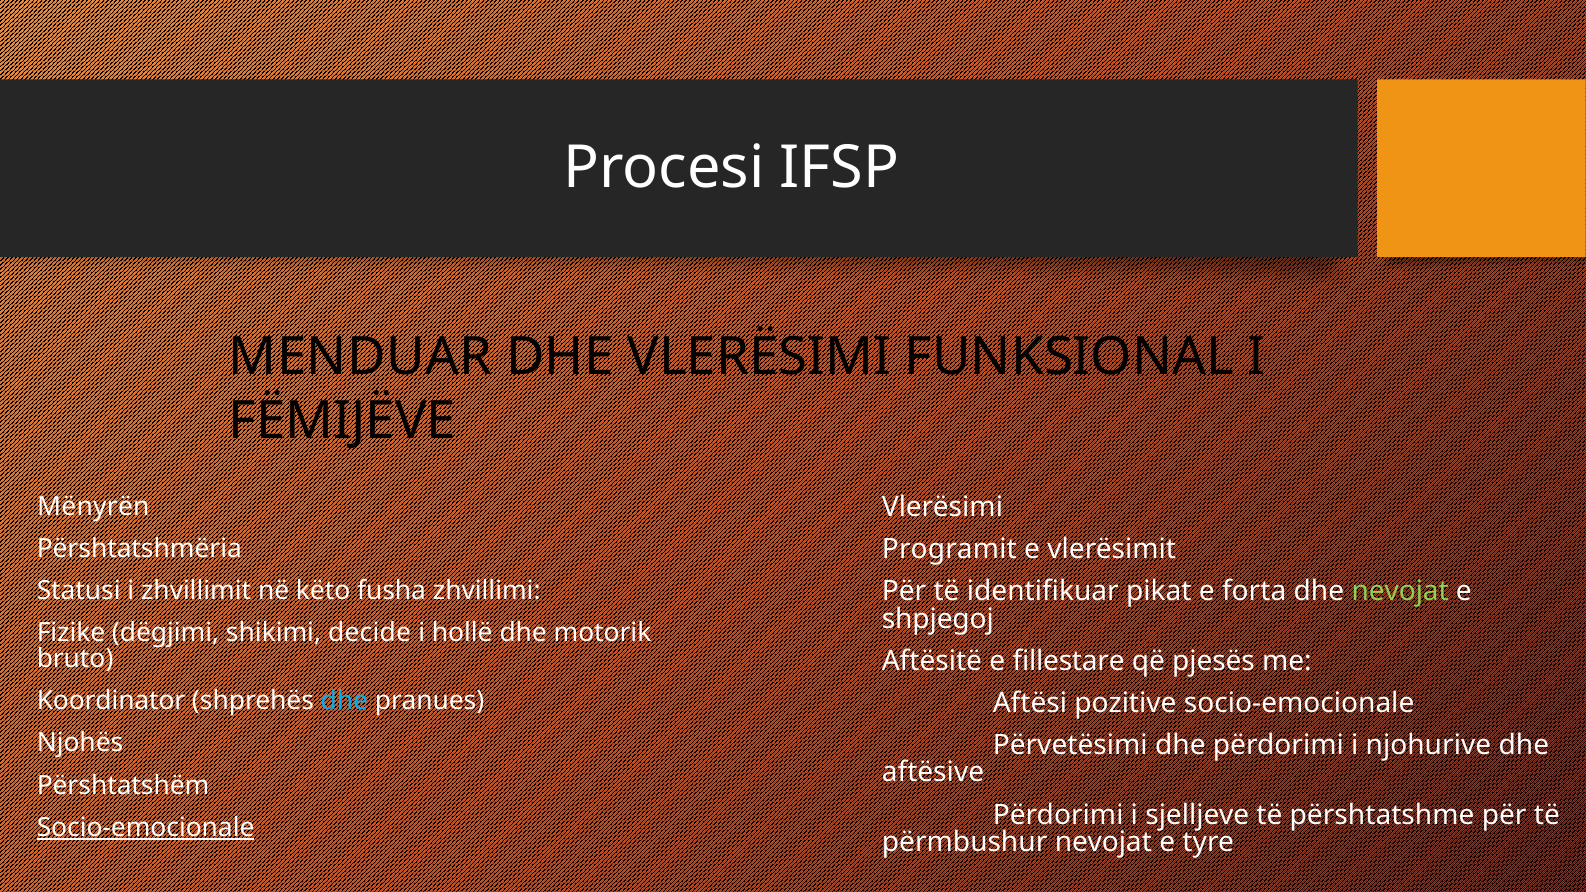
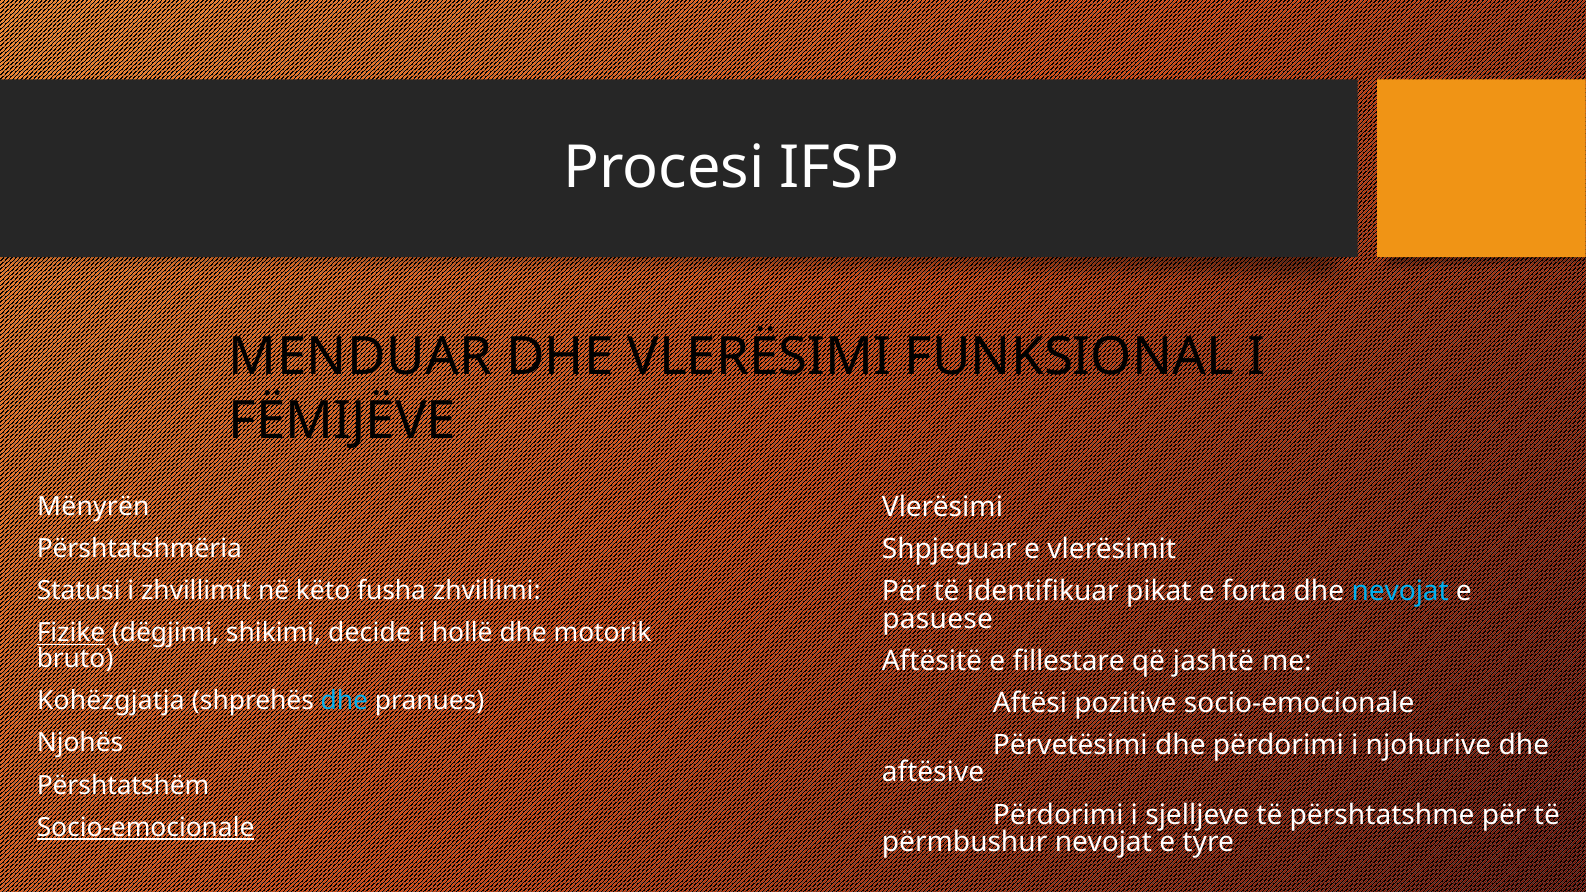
Programit: Programit -> Shpjeguar (949, 550)
nevojat colour: light green -> light blue (1400, 592)
shpjegoj: shpjegoj -> pasuese (938, 619)
Fizike underline: none -> present (71, 633)
pjesës: pjesës -> jashtë (1213, 661)
Koordinator: Koordinator -> Kohëzgjatja (111, 701)
